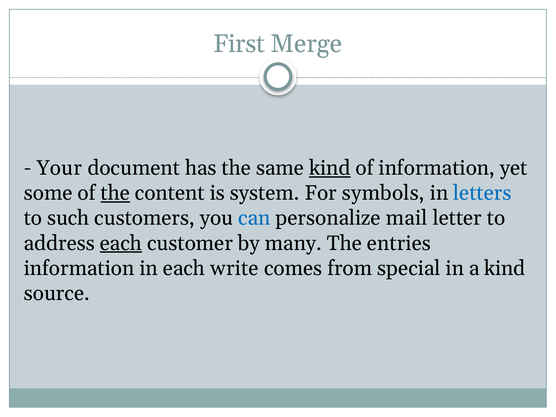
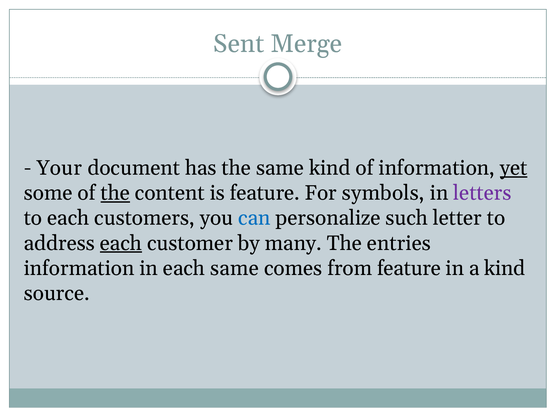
First: First -> Sent (239, 44)
kind underline: present -> none (330, 168)
yet underline: none -> present (514, 168)
is system: system -> feature (265, 193)
letters colour: blue -> purple (482, 193)
to such: such -> each (68, 218)
mail: mail -> such (407, 218)
each write: write -> same (235, 268)
from special: special -> feature (409, 268)
